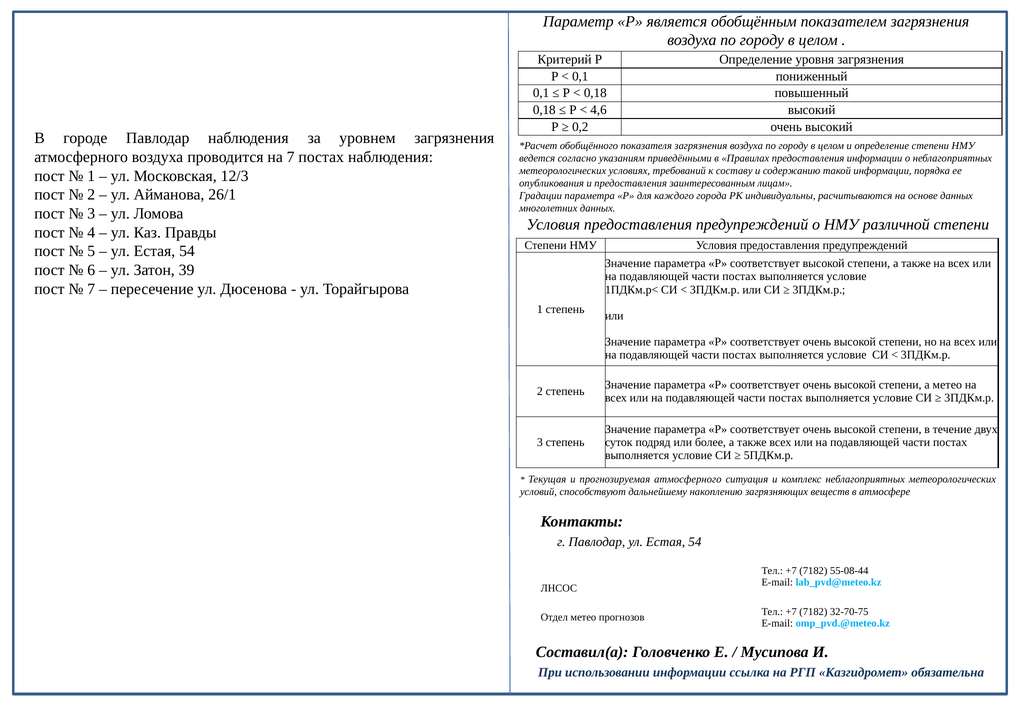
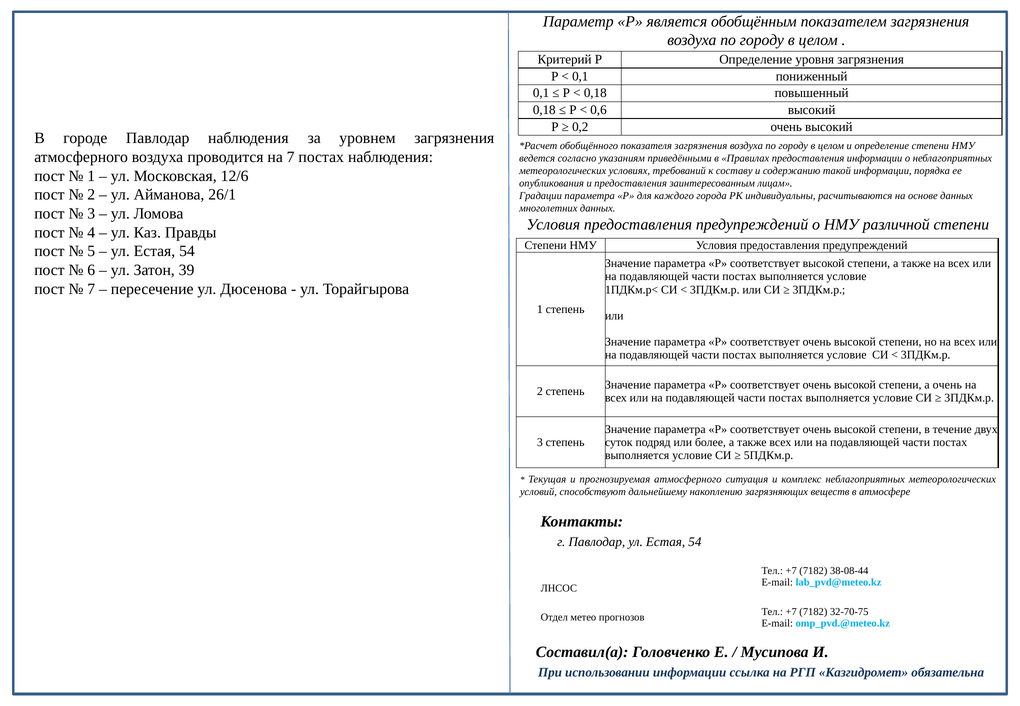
4,6: 4,6 -> 0,6 (599, 110)
12/3: 12/3 -> 12/6 (235, 176)
а метео: метео -> очень (947, 385)
55-08-44: 55-08-44 -> 38-08-44 (849, 571)
